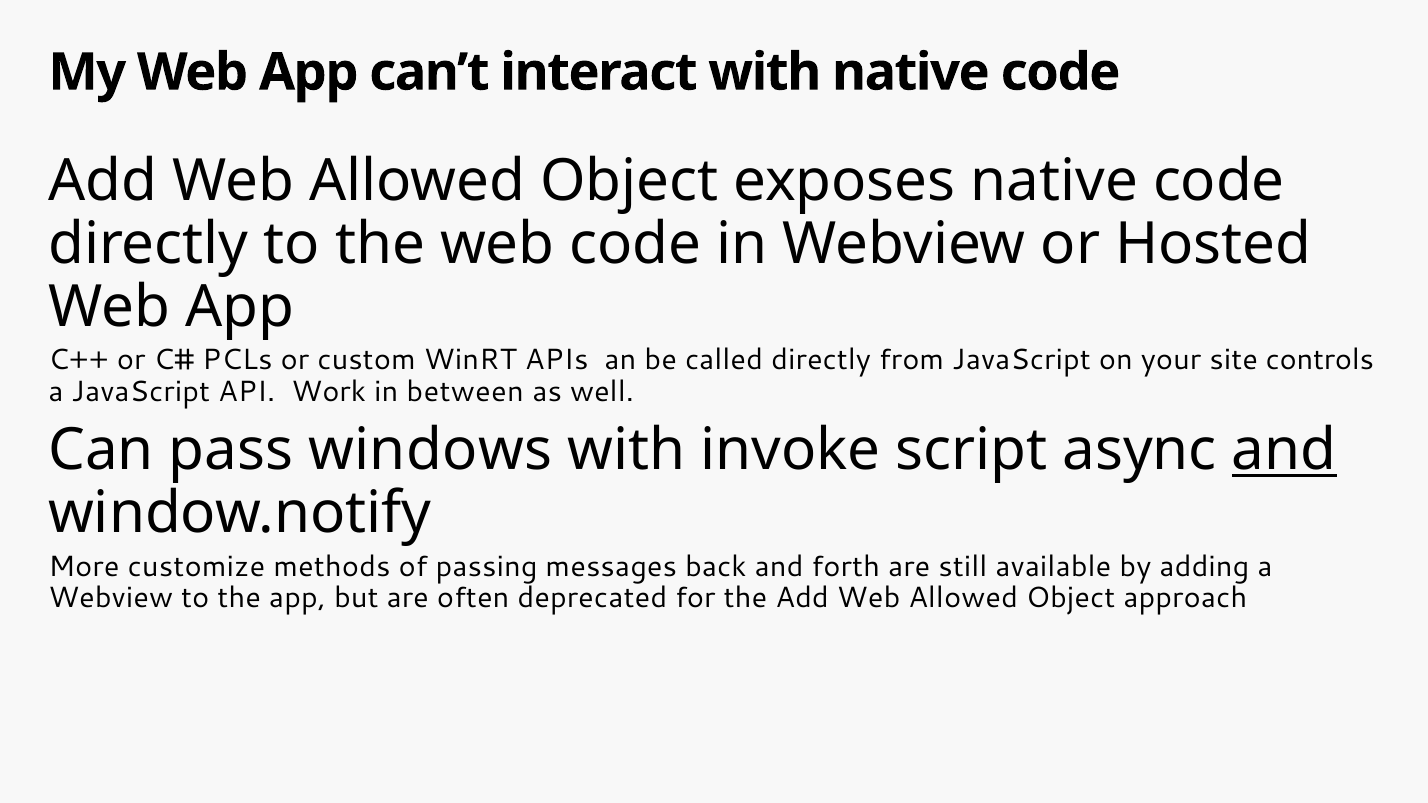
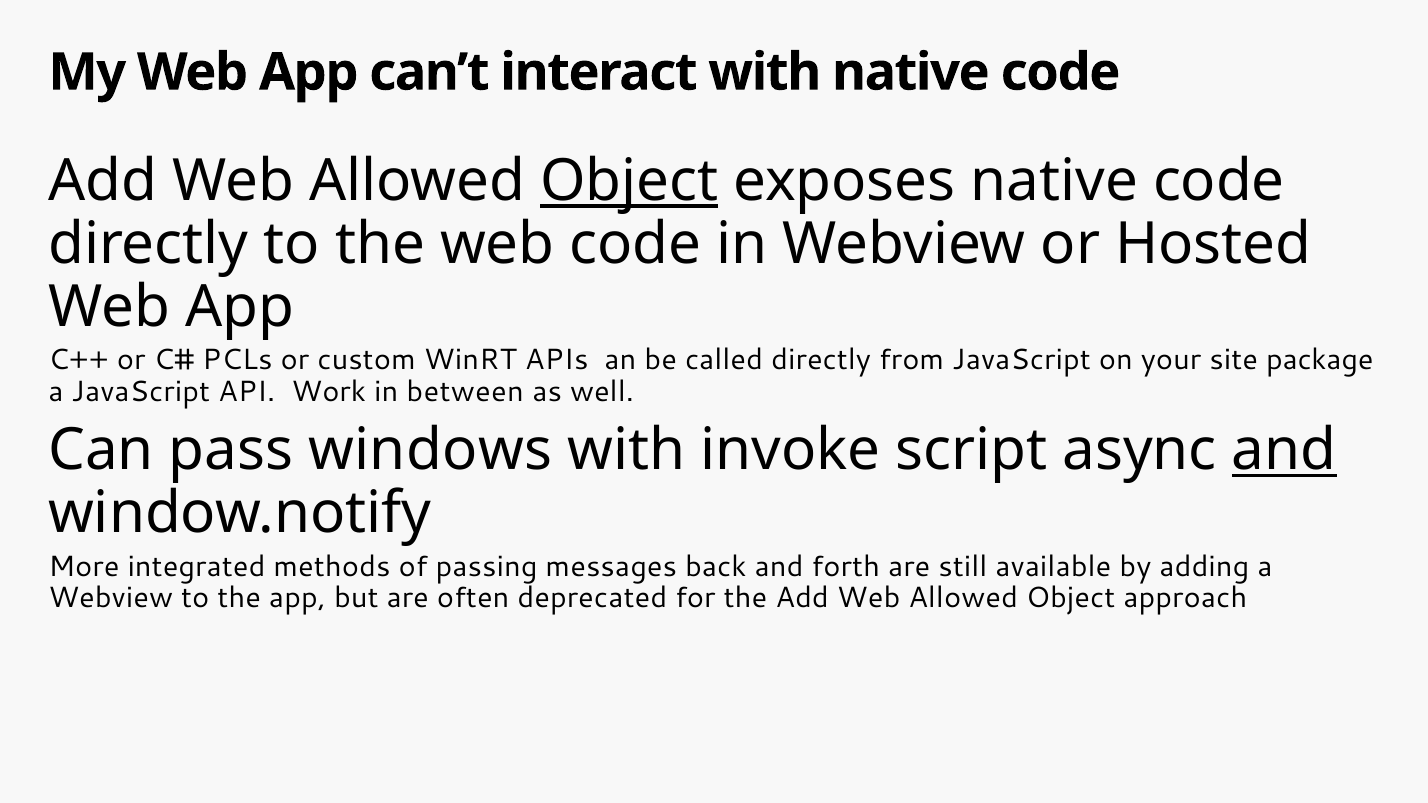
Object underline: none -> present (629, 181)
controls: controls -> package (1320, 360)
customize: customize -> integrated (197, 567)
